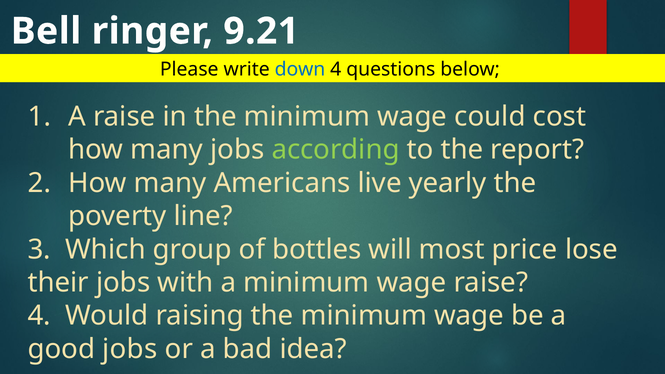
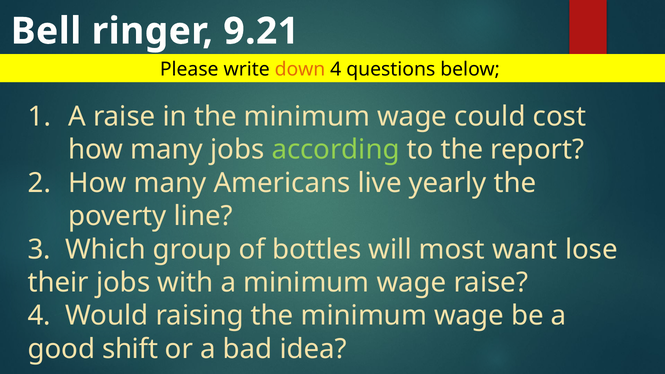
down colour: blue -> orange (300, 69)
price: price -> want (525, 249)
good jobs: jobs -> shift (130, 349)
